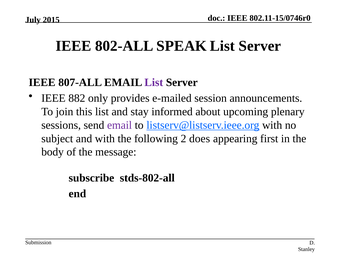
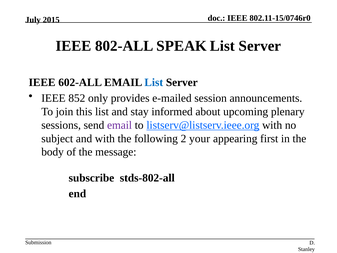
807-ALL: 807-ALL -> 602-ALL (80, 82)
List colour: purple -> blue (154, 82)
882: 882 -> 852 (77, 98)
does: does -> your (200, 138)
